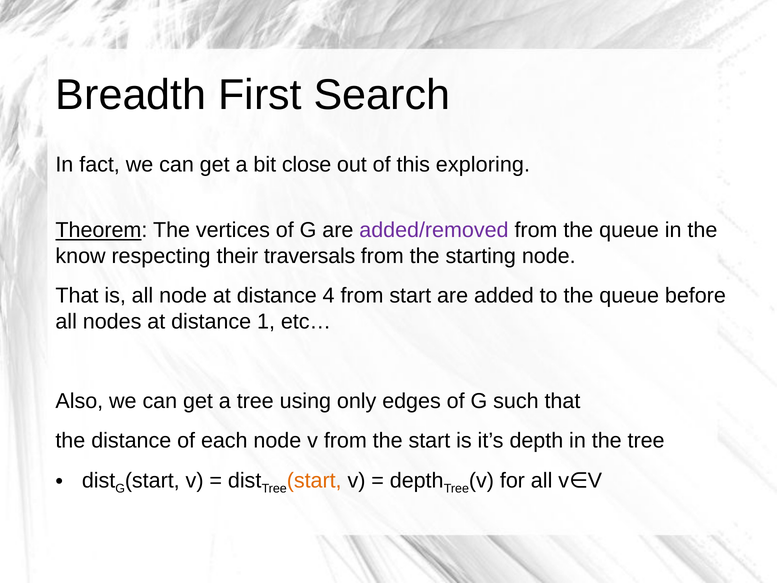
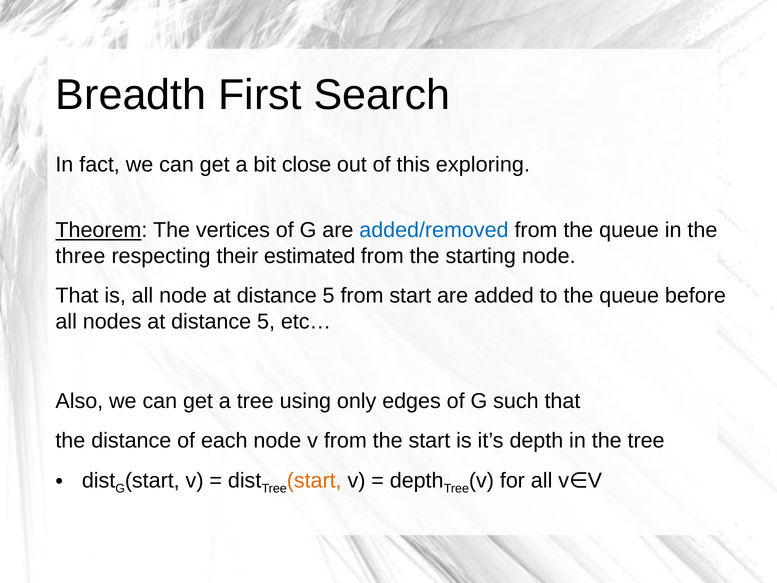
added/removed colour: purple -> blue (434, 230)
know: know -> three (80, 256)
traversals: traversals -> estimated (310, 256)
node at distance 4: 4 -> 5 (329, 296)
nodes at distance 1: 1 -> 5 (266, 322)
